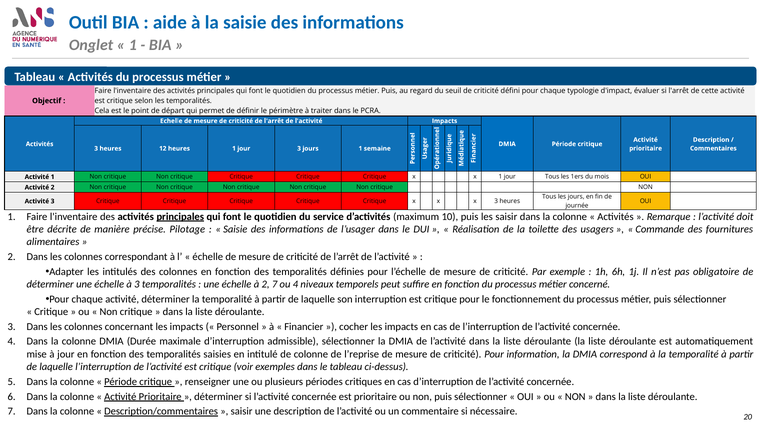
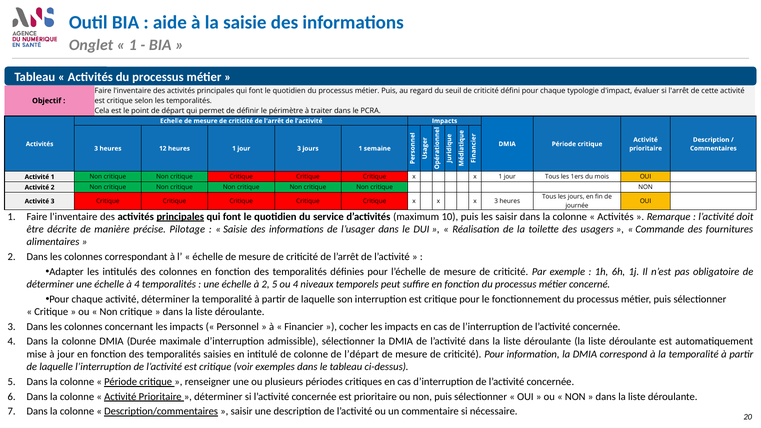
à 3: 3 -> 4 (137, 284)
2 7: 7 -> 5 (275, 284)
l’reprise: l’reprise -> l’départ (362, 354)
